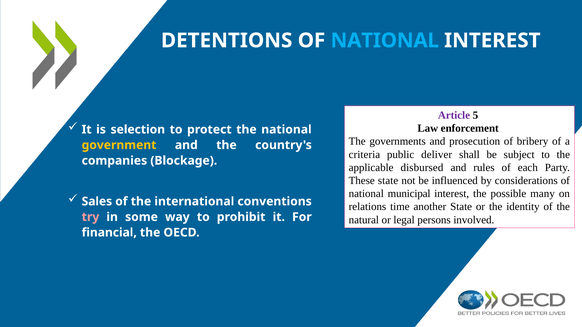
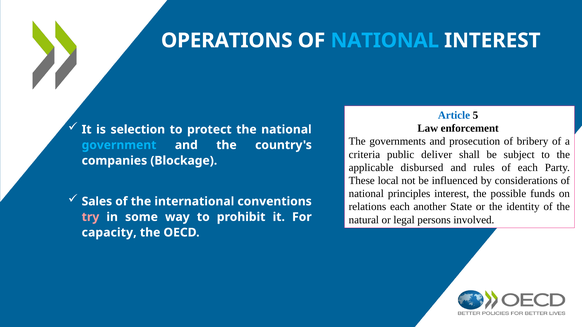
DETENTIONS: DETENTIONS -> OPERATIONS (227, 41)
Article colour: purple -> blue (454, 115)
government colour: yellow -> light blue (119, 145)
These state: state -> local (388, 181)
municipal: municipal -> principles (409, 194)
many: many -> funds (543, 194)
relations time: time -> each (400, 207)
financial: financial -> capacity (109, 233)
